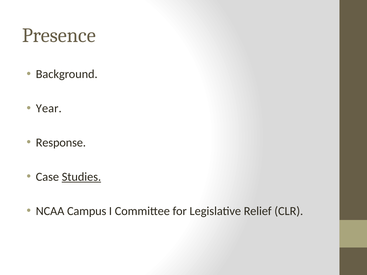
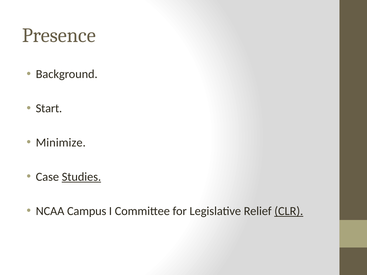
Year: Year -> Start (49, 109)
Response: Response -> Minimize (61, 143)
CLR underline: none -> present (289, 211)
